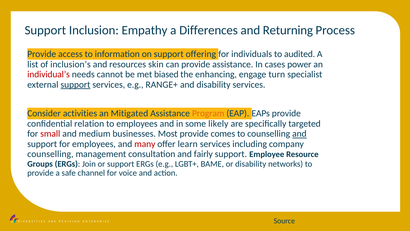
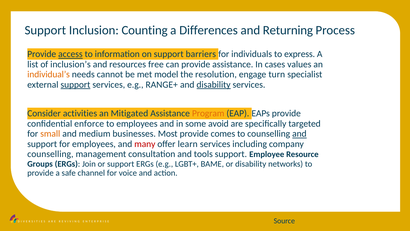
Empathy: Empathy -> Counting (145, 30)
access underline: none -> present (70, 54)
offering: offering -> barriers (201, 54)
audited: audited -> express (300, 54)
skin: skin -> free (156, 64)
power: power -> values (299, 64)
individual’s colour: red -> orange (49, 74)
biased: biased -> model (166, 74)
enhancing: enhancing -> resolution (216, 74)
disability underline: none -> present (214, 85)
relation: relation -> enforce (89, 123)
likely: likely -> avoid (218, 123)
small colour: red -> orange (50, 134)
fairly: fairly -> tools (203, 154)
